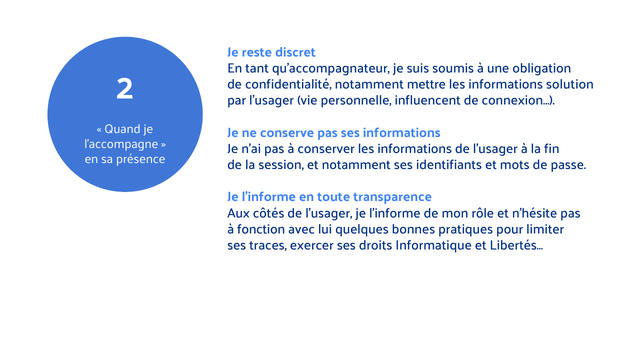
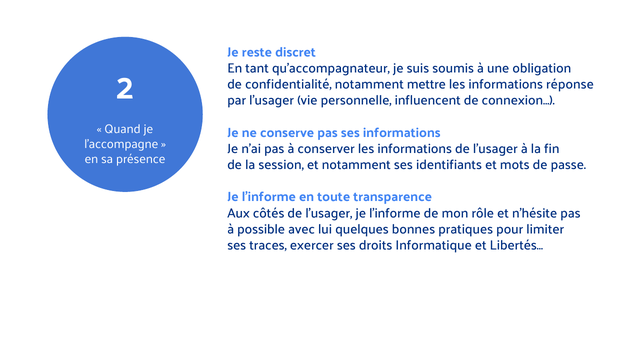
solution: solution -> réponse (570, 84)
fonction: fonction -> possible (261, 229)
